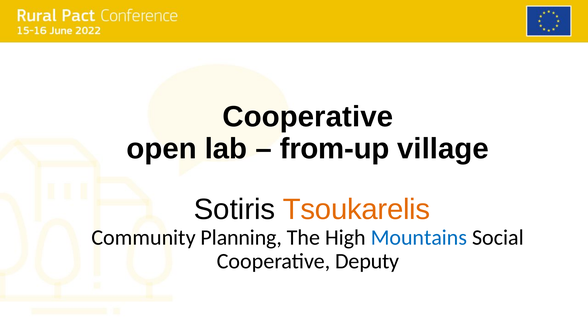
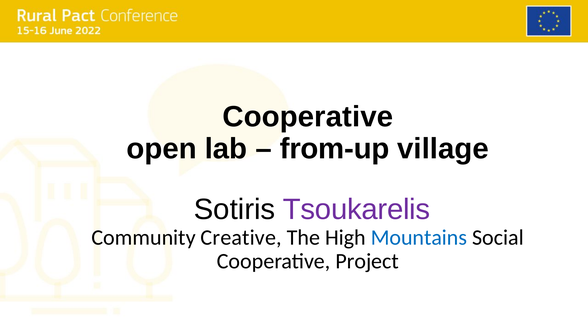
Tsoukarelis colour: orange -> purple (357, 209)
Planning: Planning -> Creative (241, 237)
Deputy: Deputy -> Project (367, 261)
